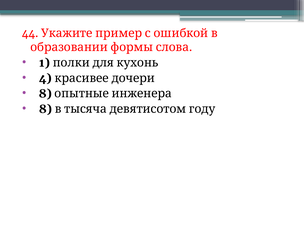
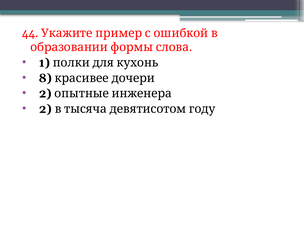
4: 4 -> 8 (45, 78)
8: 8 -> 2 (45, 94)
8: 8 -> 2 (45, 109)
